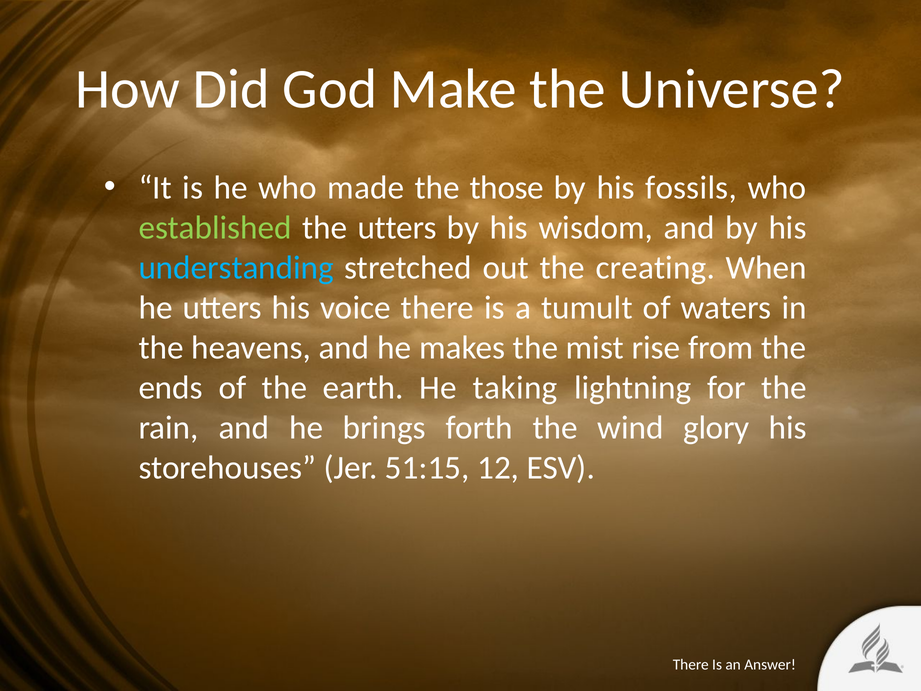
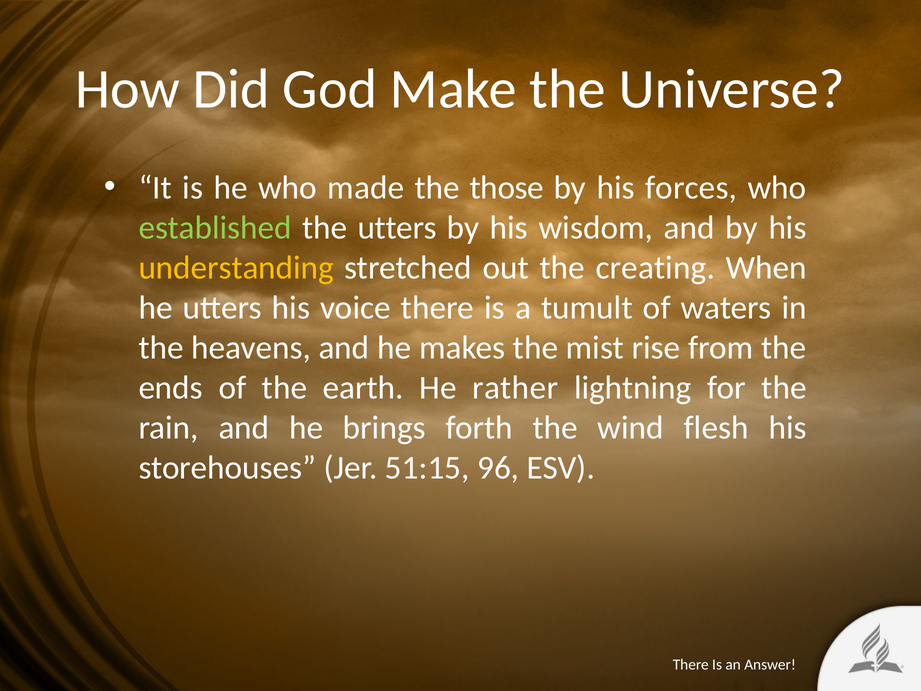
fossils: fossils -> forces (691, 188)
understanding colour: light blue -> yellow (236, 268)
taking: taking -> rather (515, 387)
glory: glory -> flesh (716, 427)
12: 12 -> 96 (498, 467)
